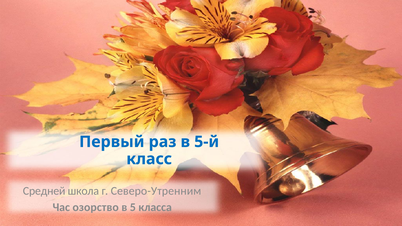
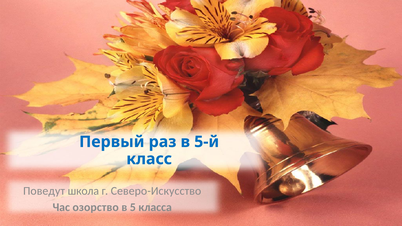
Средней: Средней -> Поведут (44, 191)
Северо-Утренним: Северо-Утренним -> Северо-Искусство (156, 191)
